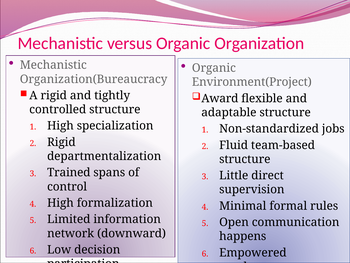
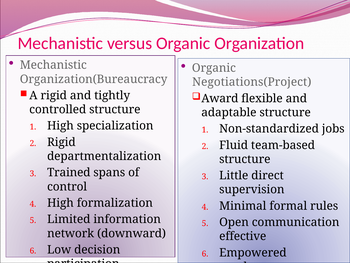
Environment(Project: Environment(Project -> Negotiations(Project (252, 82)
happens: happens -> effective (243, 236)
